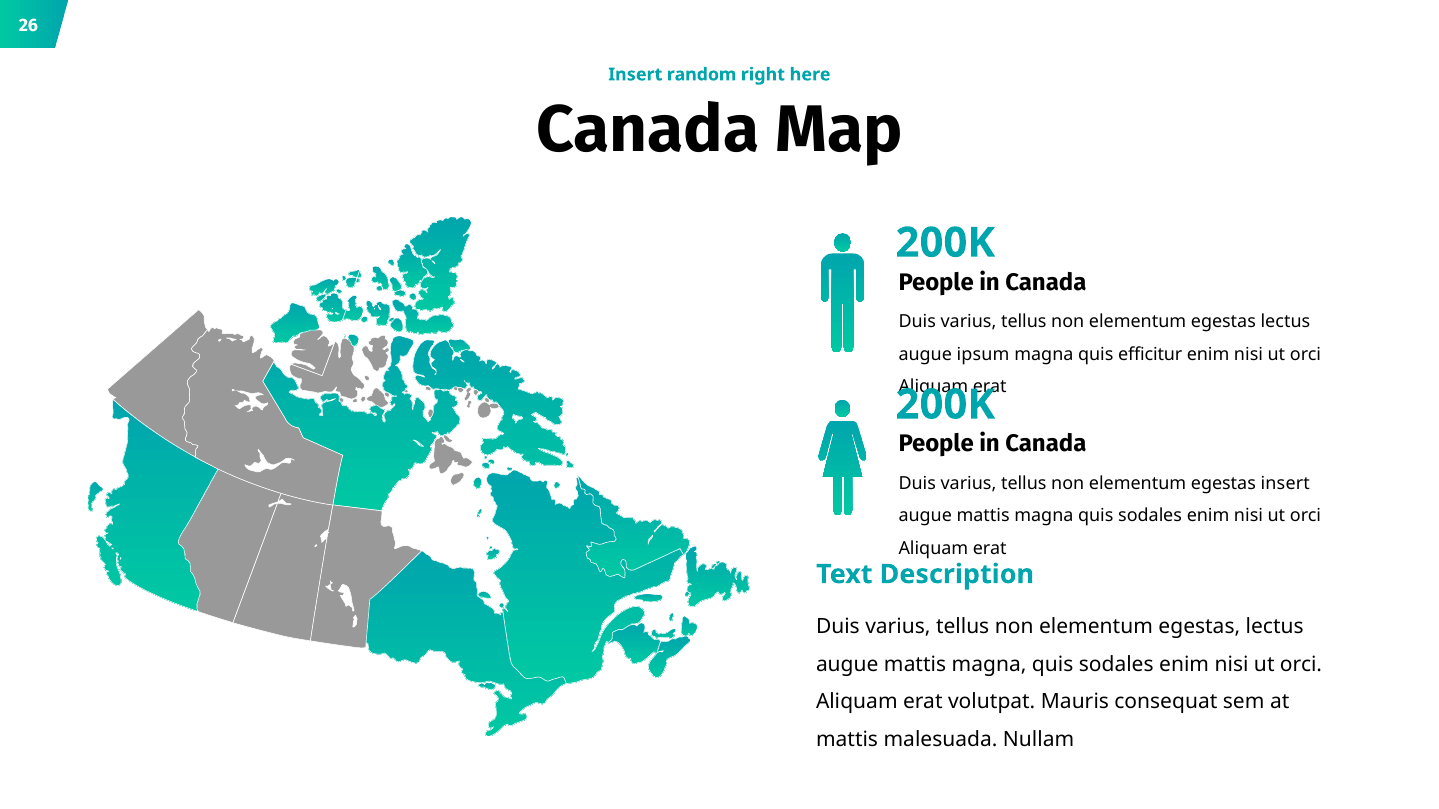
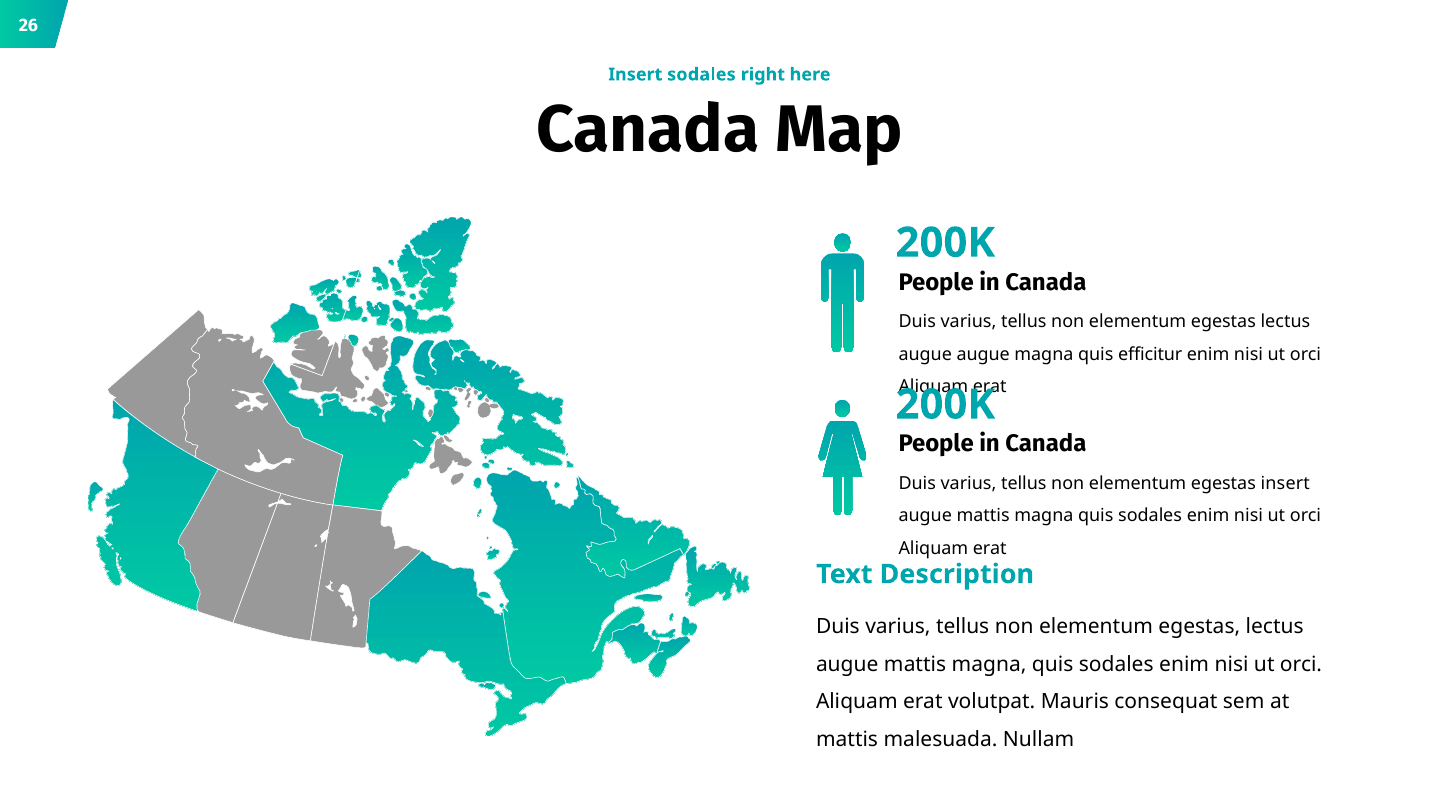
Insert random: random -> sodales (701, 75)
augue ipsum: ipsum -> augue (983, 354)
